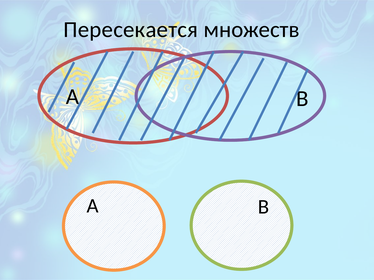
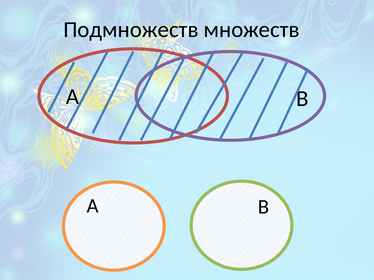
Пересекается: Пересекается -> Подмножеств (131, 30)
